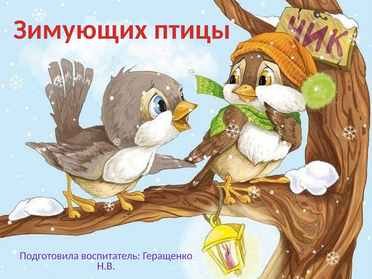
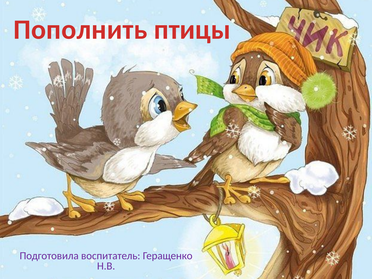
Зимующих: Зимующих -> Пополнить (80, 30)
